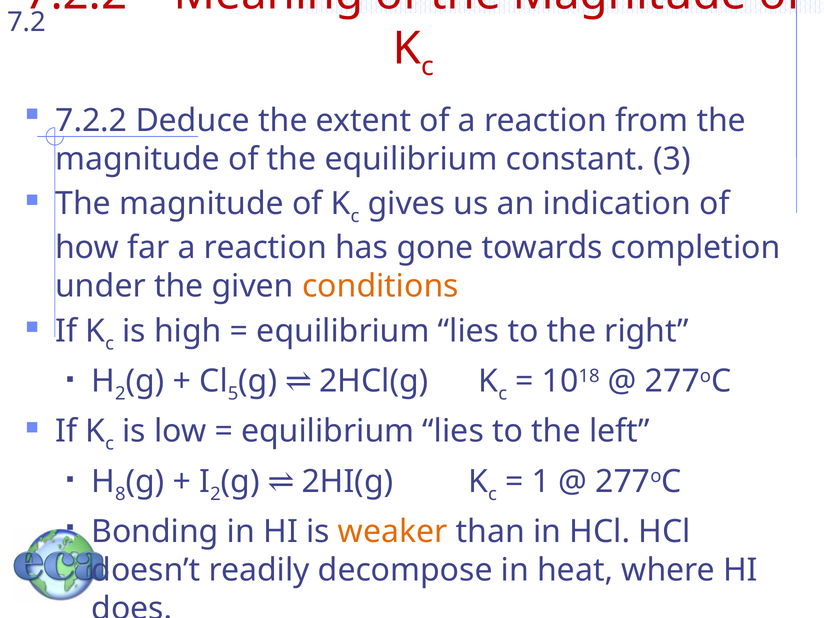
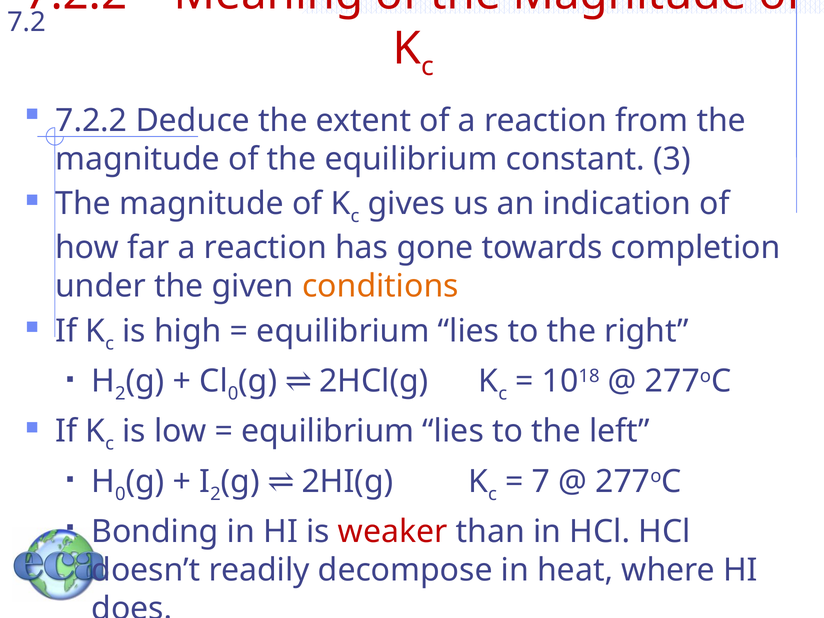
5: 5 -> 0 (233, 394)
8: 8 -> 0 (120, 494)
1: 1 -> 7 (541, 482)
weaker colour: orange -> red (393, 532)
